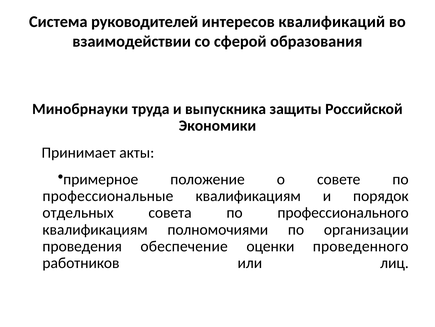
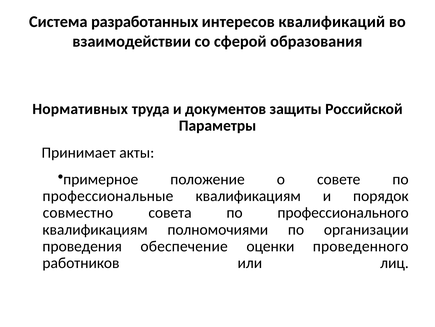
руководителей: руководителей -> разработанных (145, 22)
Минобрнауки: Минобрнауки -> Нормативных (80, 109)
выпускника: выпускника -> документов (226, 109)
Экономики: Экономики -> Параметры (217, 126)
отдельных: отдельных -> совместно (78, 212)
